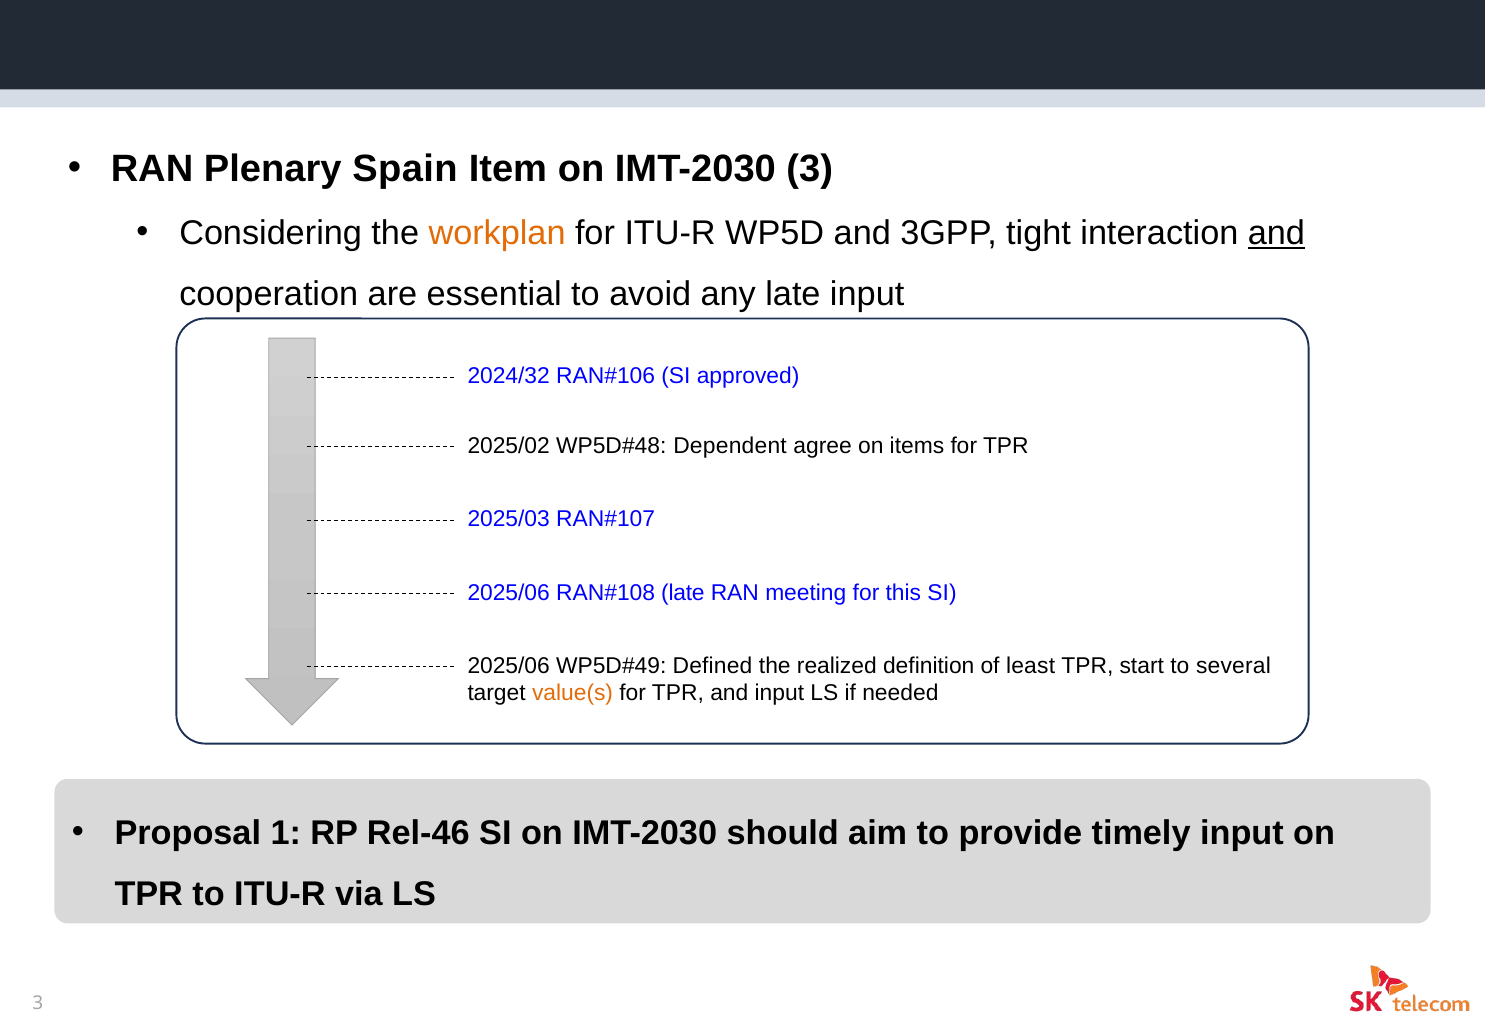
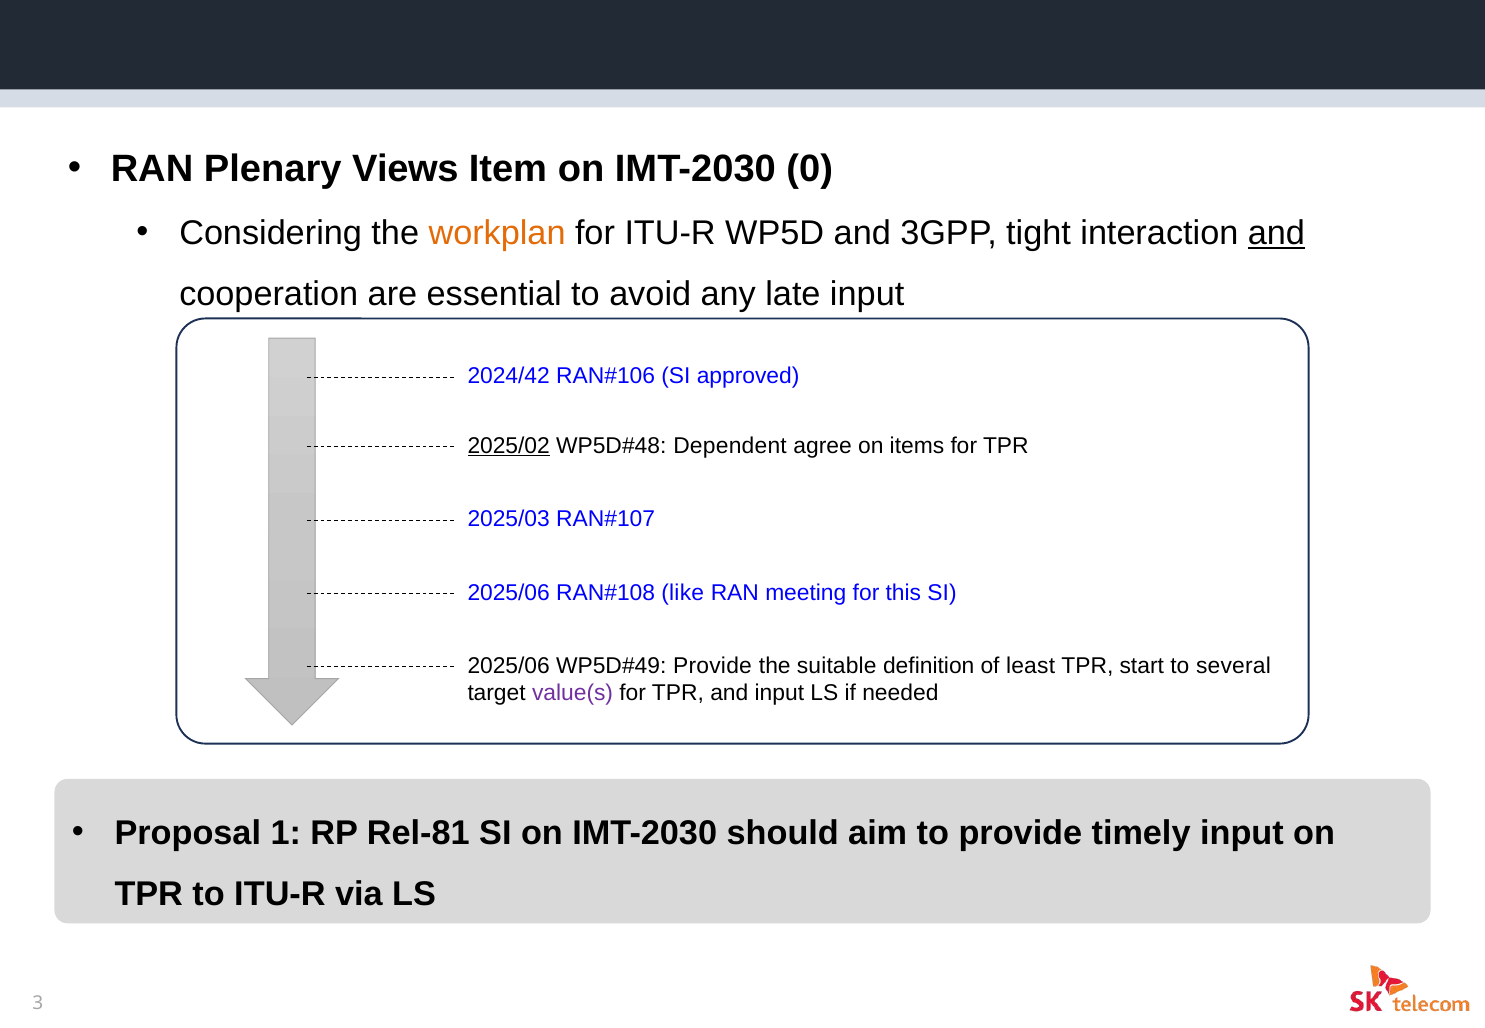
Spain: Spain -> Views (405, 169)
IMT-2030 3: 3 -> 0 (810, 169)
2024/32: 2024/32 -> 2024/42 (509, 376)
2025/02 underline: none -> present (509, 446)
late: late -> like (683, 593)
Defined: Defined -> Provide (713, 666)
realized: realized -> suitable (837, 666)
value(s colour: orange -> purple (573, 693)
Rel-46: Rel-46 -> Rel-81 (418, 833)
